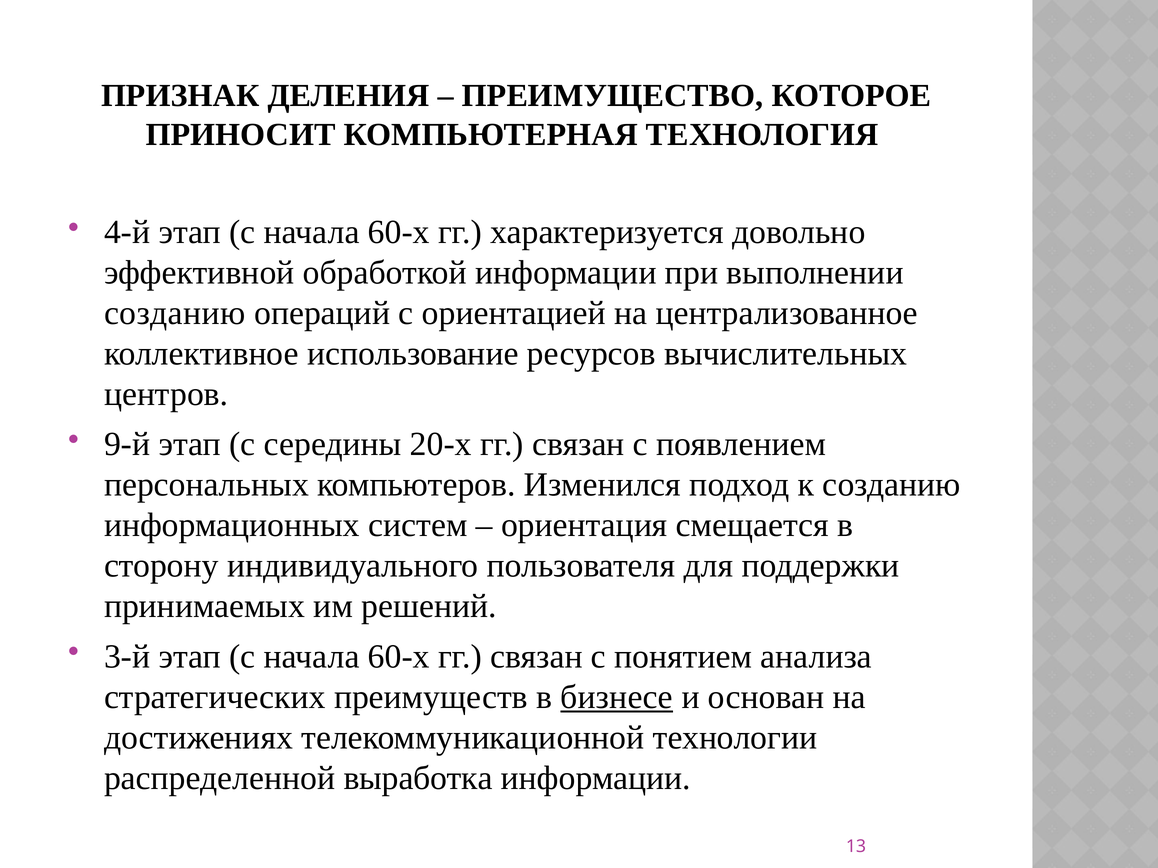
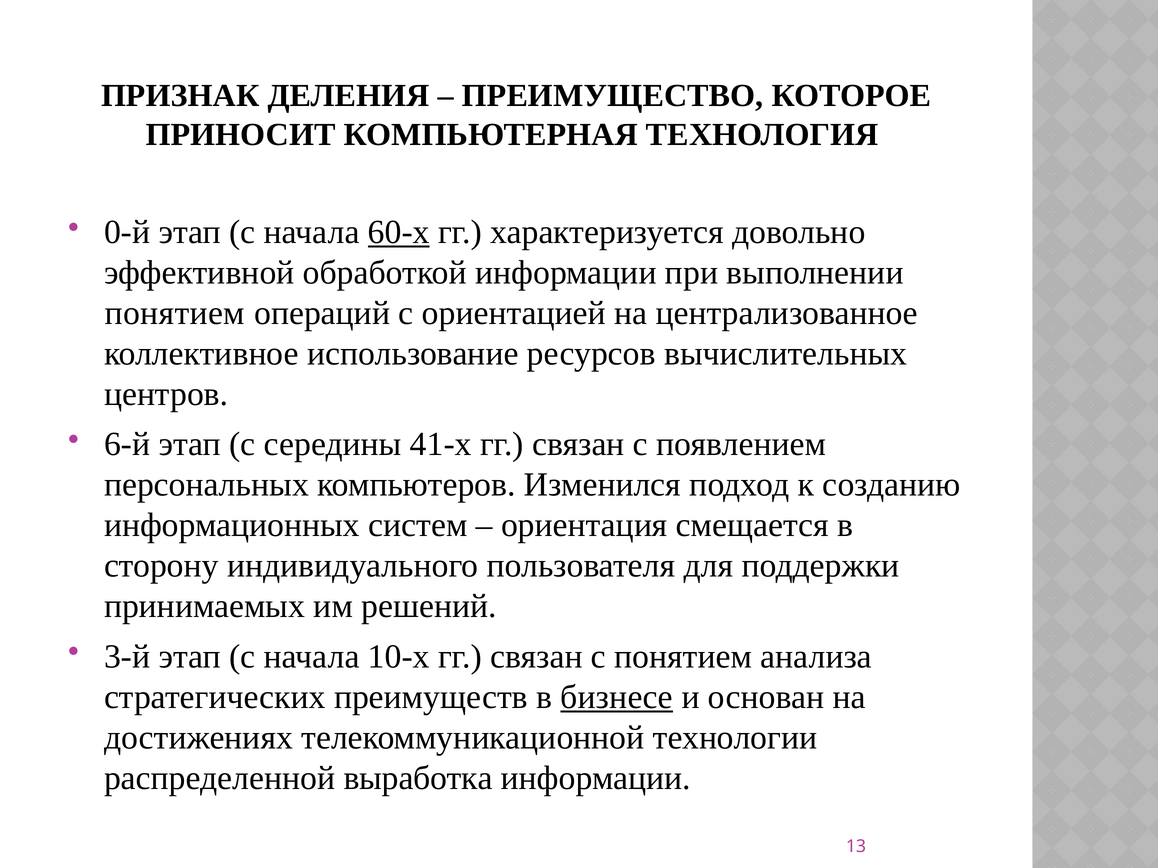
4-й: 4-й -> 0-й (127, 232)
60-х underline: none -> present (399, 232)
созданию: созданию -> понятием (175, 313)
9-й: 9-й -> 6-й (127, 444)
20-х: 20-х -> 41-х (441, 444)
60-х: 60-х -> 10-х (399, 657)
